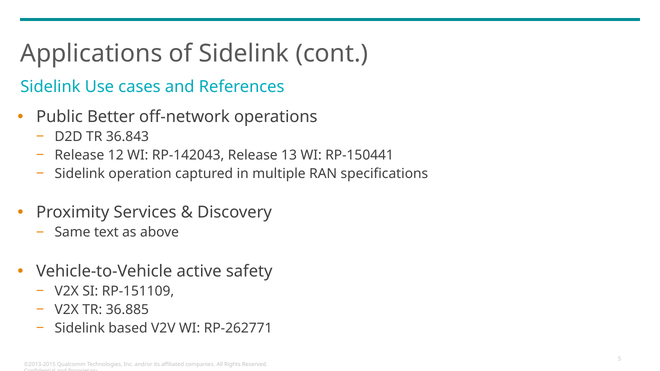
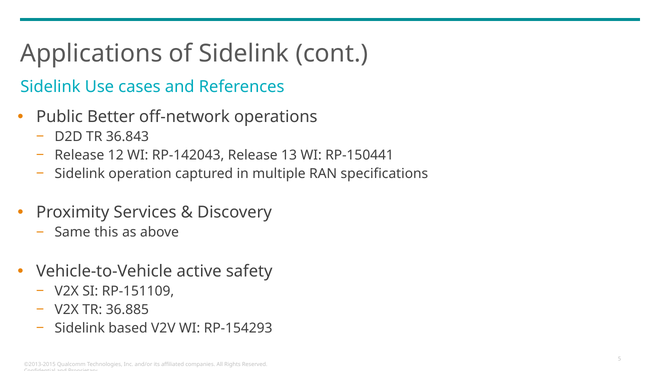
text: text -> this (106, 233)
RP-262771: RP-262771 -> RP-154293 (238, 328)
